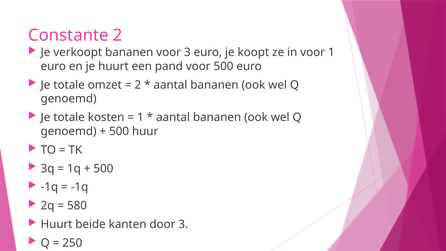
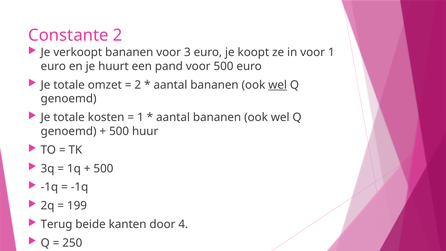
wel underline: none -> present (278, 85)
580: 580 -> 199 (77, 206)
Huurt: Huurt -> Terug (57, 224)
door 3: 3 -> 4 (183, 224)
